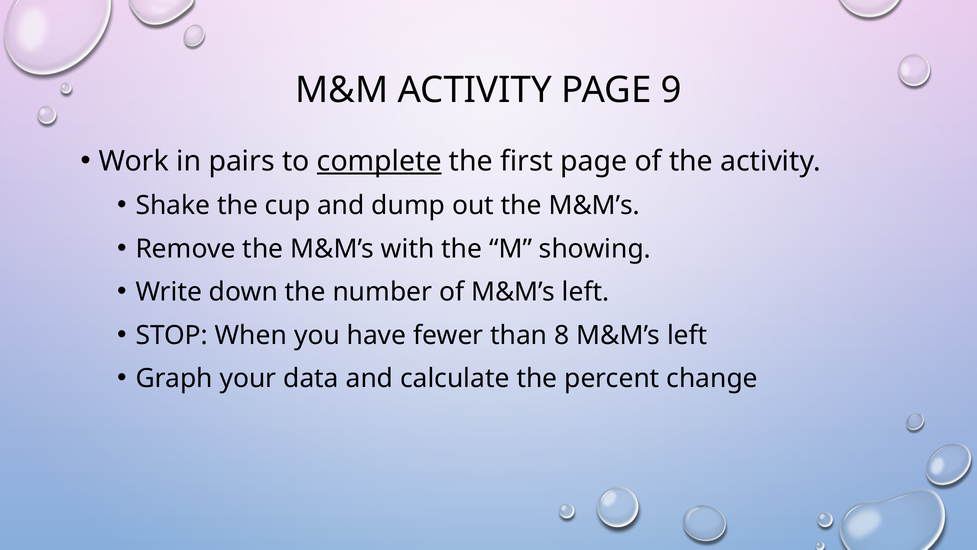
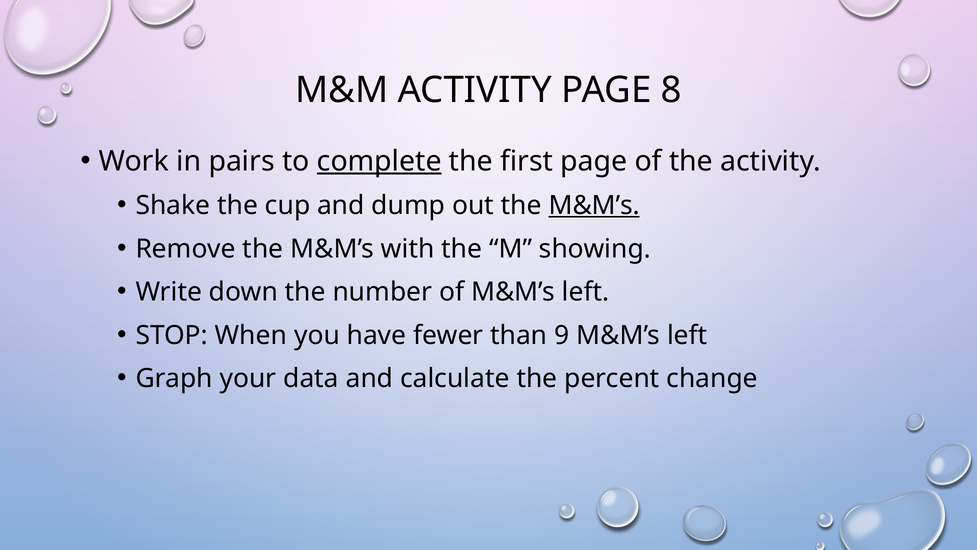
9: 9 -> 8 (671, 90)
M&M’s underline: none -> present (594, 205)
8: 8 -> 9 (562, 335)
